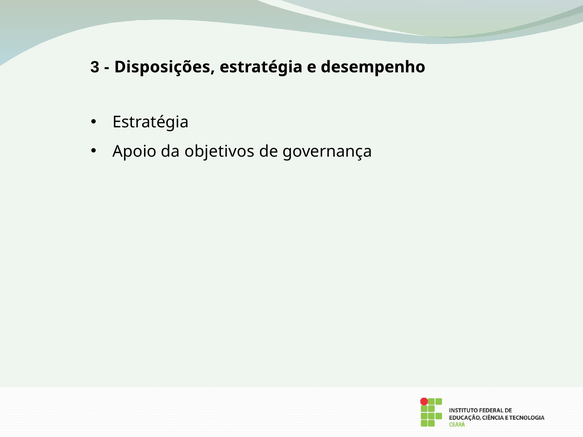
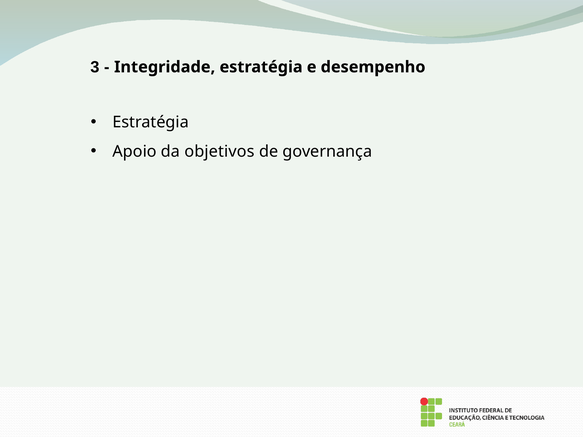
Disposições: Disposições -> Integridade (165, 67)
